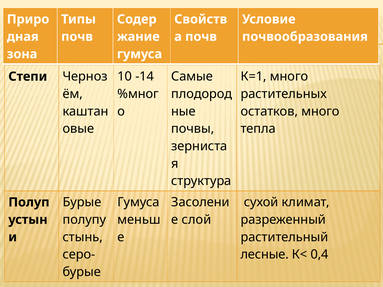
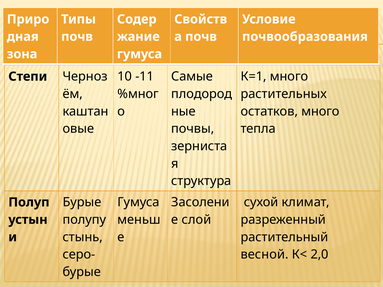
-14: -14 -> -11 (145, 77)
лесные: лесные -> весной (265, 255)
0,4: 0,4 -> 2,0 (320, 255)
